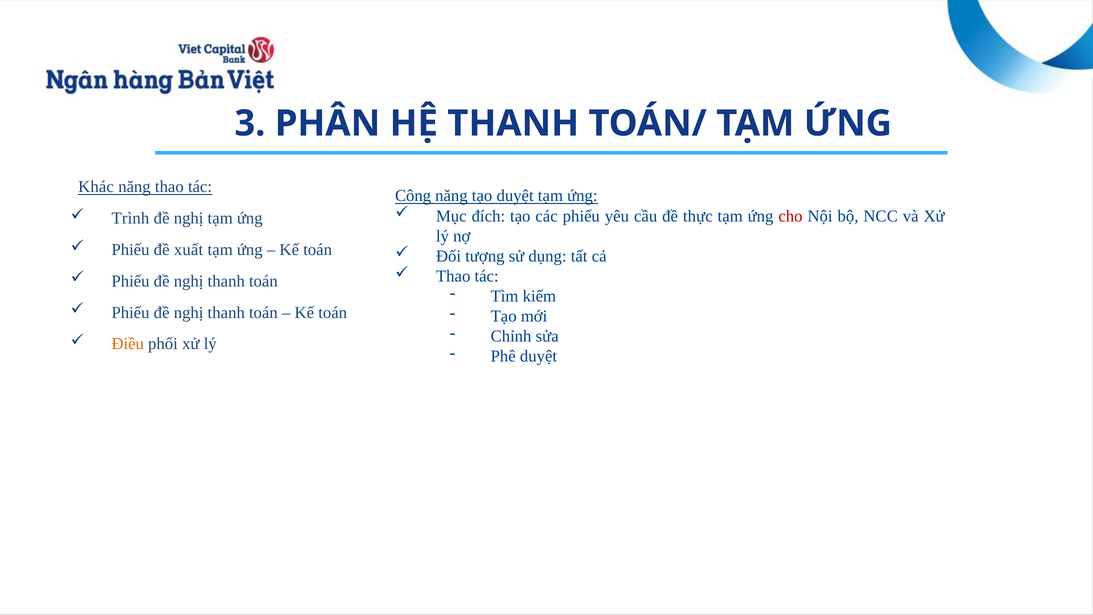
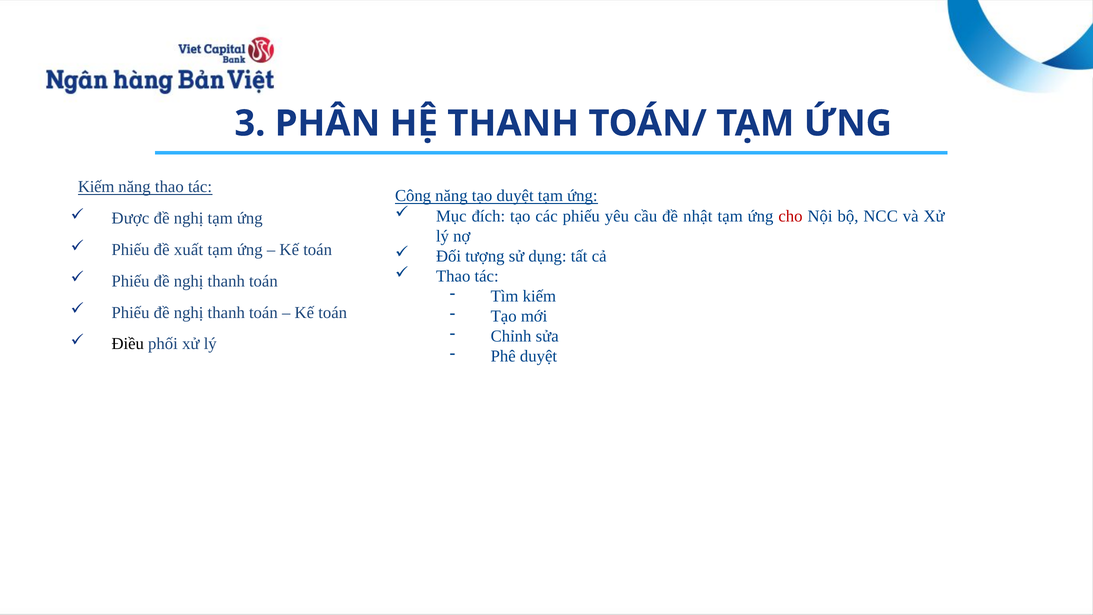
Khác: Khác -> Kiếm (96, 187)
thực: thực -> nhật (698, 216)
Trình: Trình -> Được (130, 218)
Điều colour: orange -> black (128, 344)
